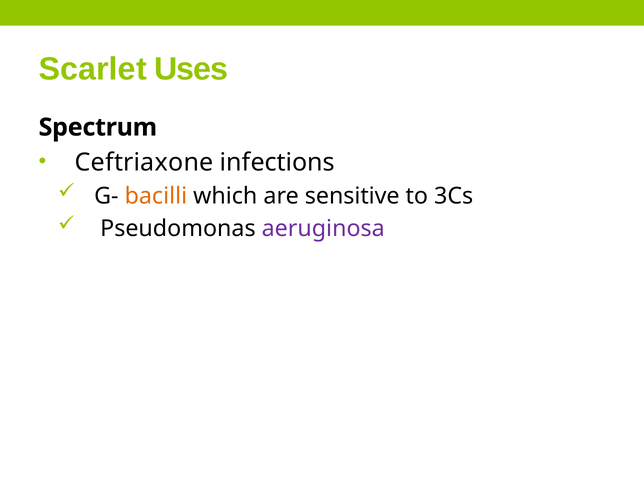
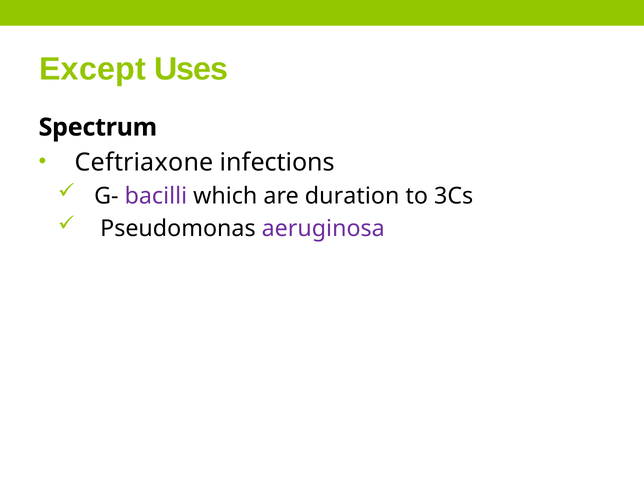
Scarlet: Scarlet -> Except (93, 69)
bacilli colour: orange -> purple (156, 196)
sensitive: sensitive -> duration (352, 196)
